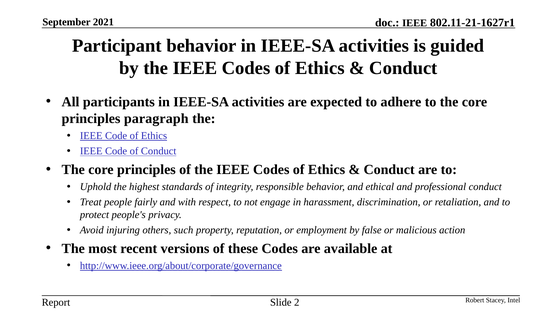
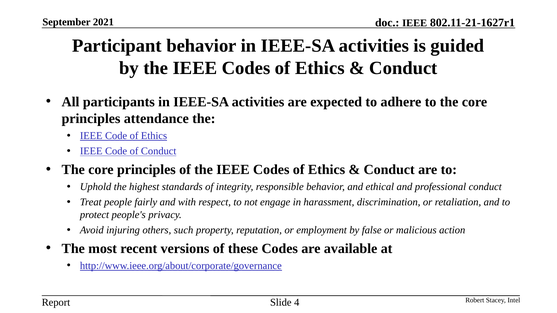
paragraph: paragraph -> attendance (156, 119)
2: 2 -> 4 (297, 303)
